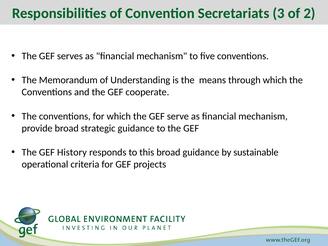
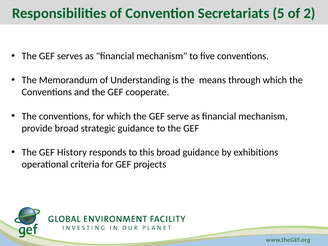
3: 3 -> 5 (279, 13)
sustainable: sustainable -> exhibitions (256, 152)
